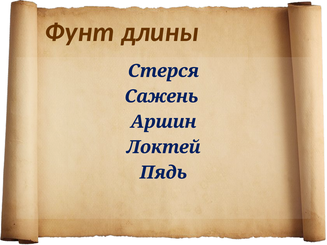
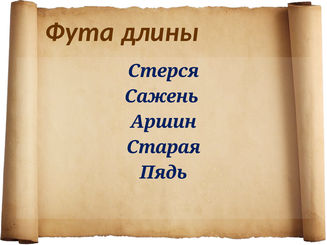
Фунт: Фунт -> Фута (80, 32)
Локтей: Локтей -> Старая (164, 147)
